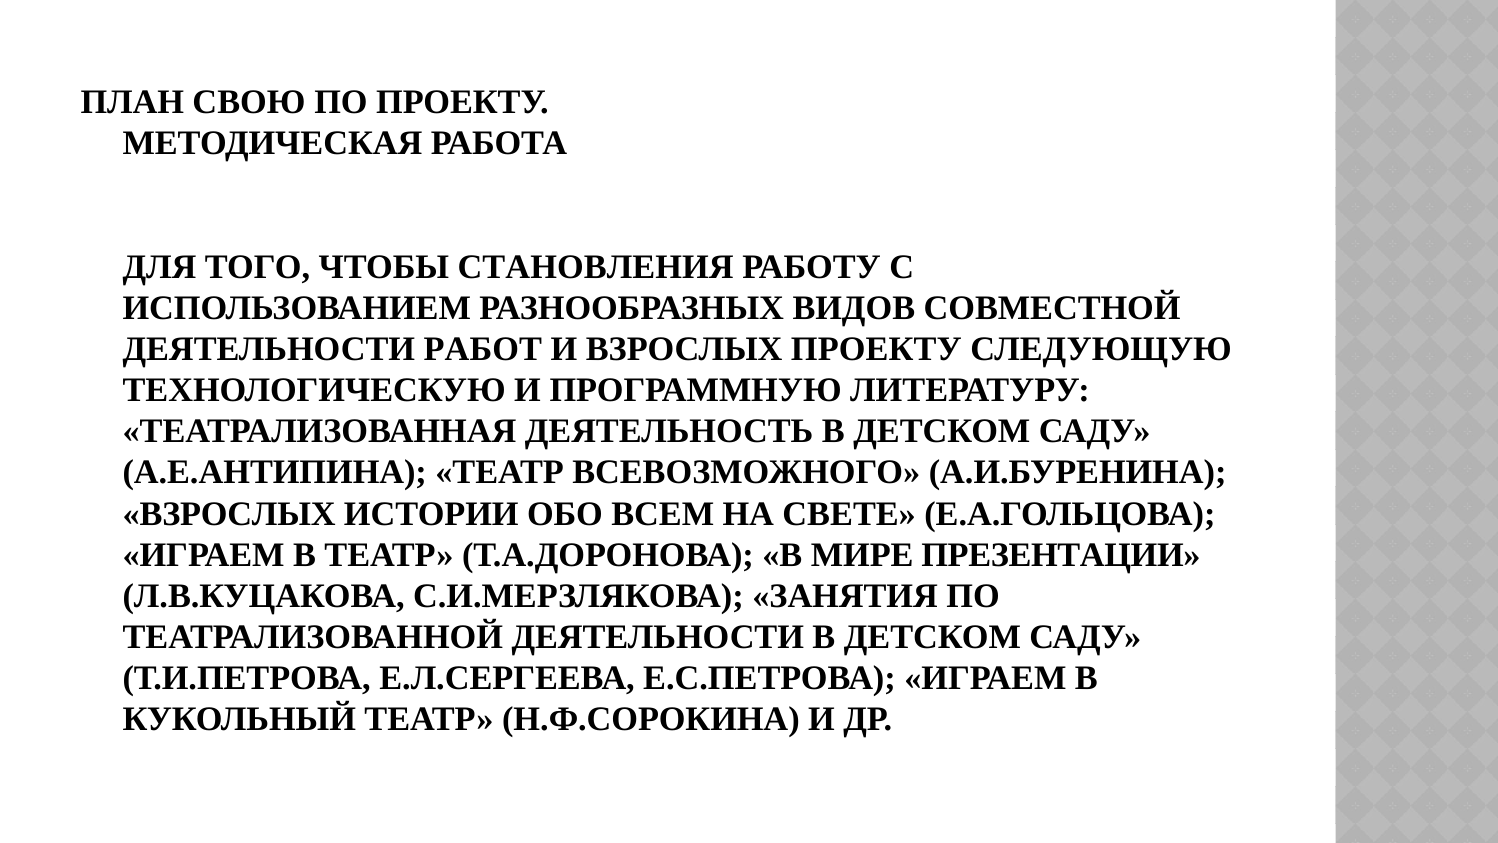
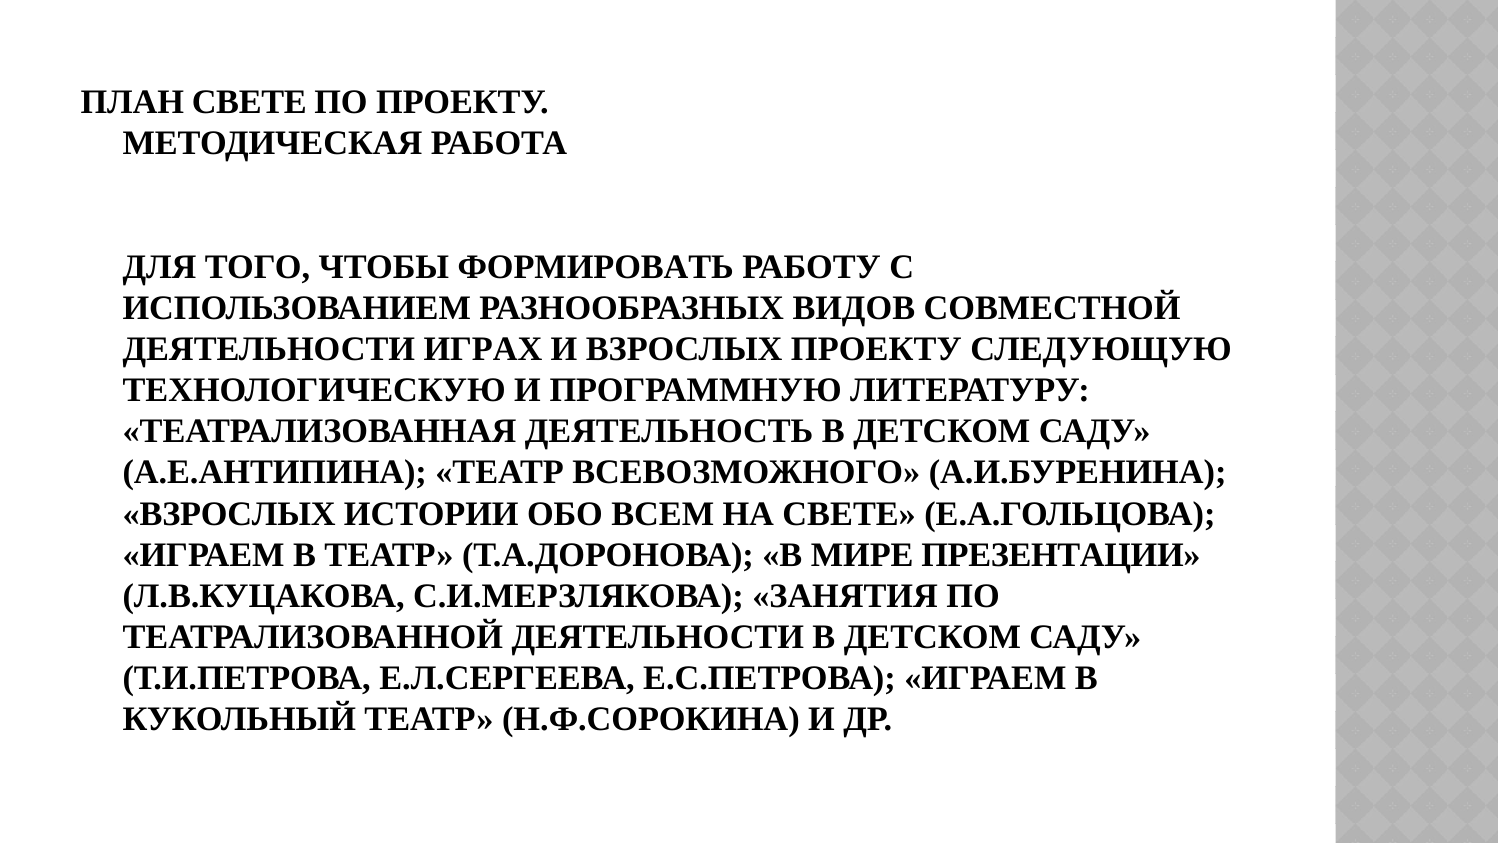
ПЛАН СВОЮ: СВОЮ -> СВЕТЕ (249, 102)
СТАНОВЛЕНИЯ: СТАНОВЛЕНИЯ -> ФОРМИРОВАТЬ (596, 267)
РАБОТ: РАБОТ -> ИГРАХ (483, 349)
